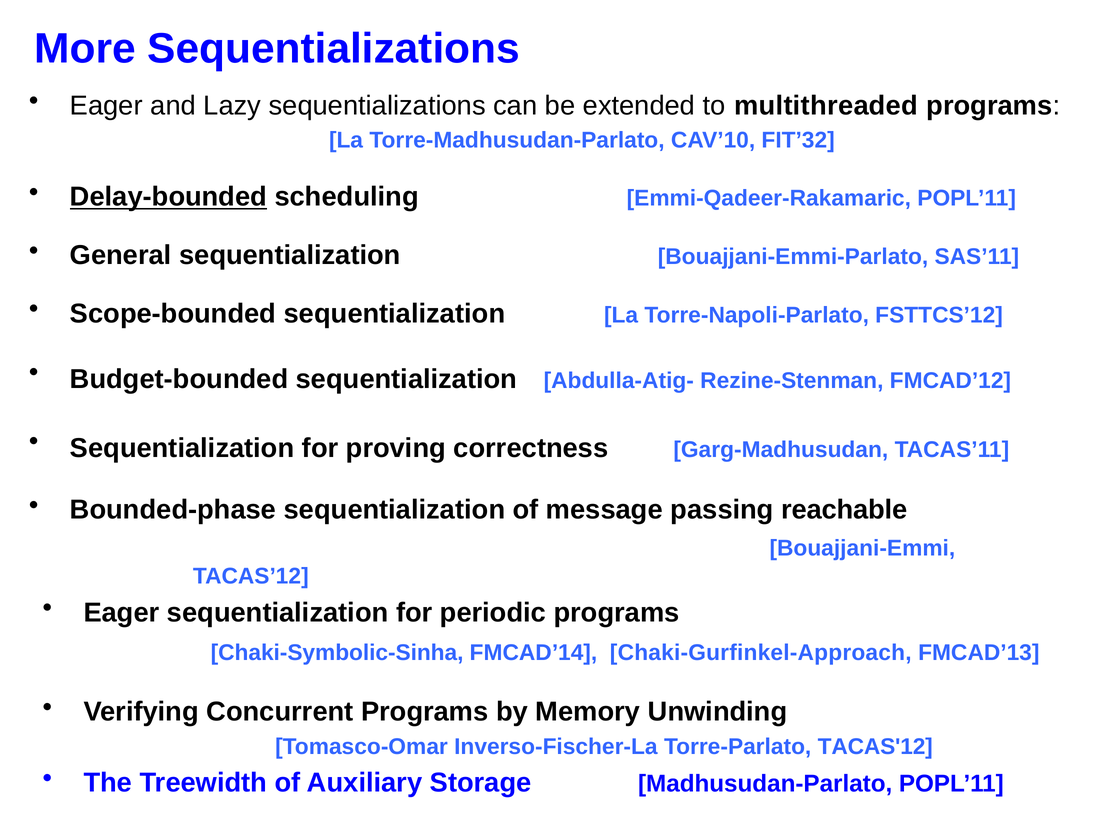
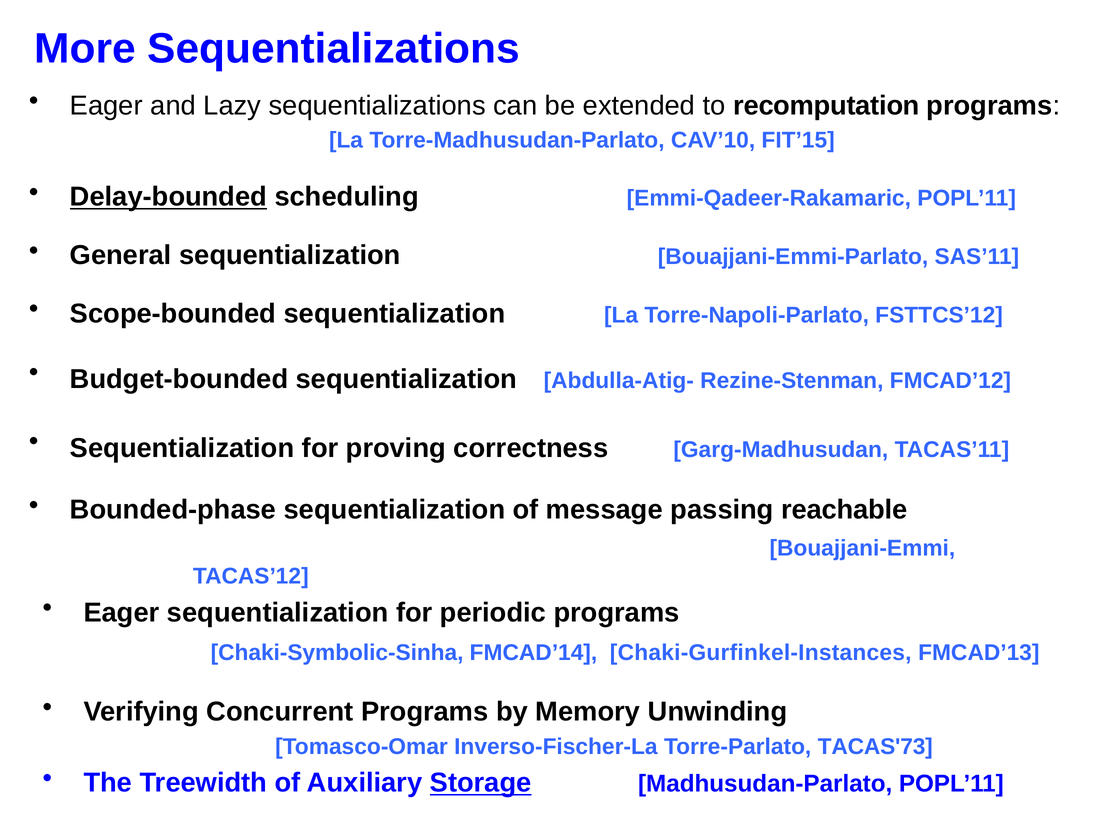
multithreaded: multithreaded -> recomputation (826, 106)
FIT’32: FIT’32 -> FIT’15 (798, 140)
Chaki-Gurfinkel-Approach: Chaki-Gurfinkel-Approach -> Chaki-Gurfinkel-Instances (761, 653)
TACAS'12: TACAS'12 -> TACAS'73 (875, 746)
Storage underline: none -> present (481, 783)
